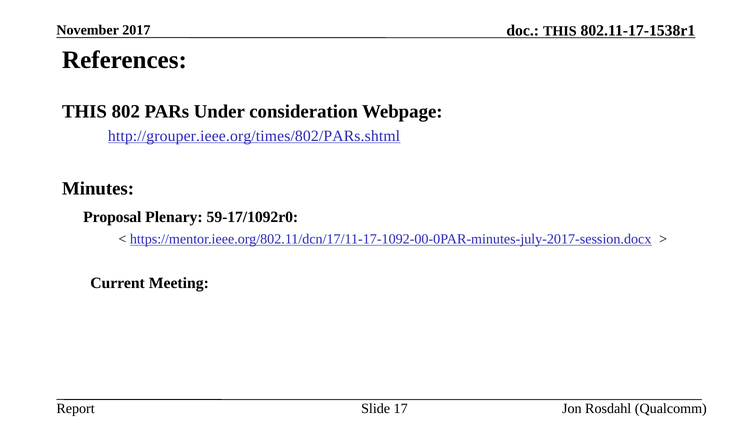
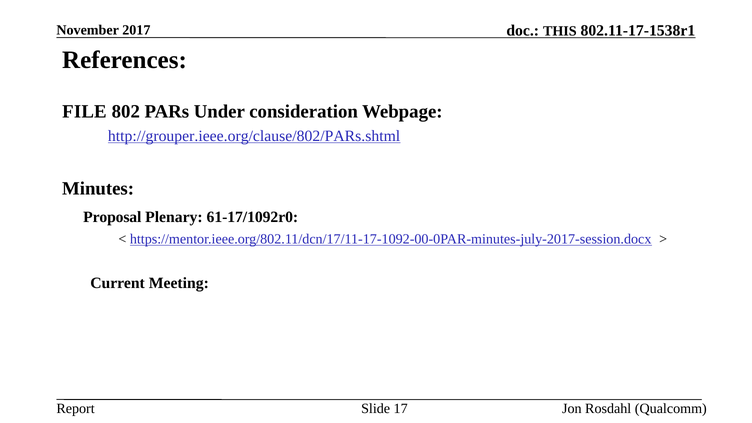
THIS: THIS -> FILE (84, 111)
http://grouper.ieee.org/times/802/PARs.shtml: http://grouper.ieee.org/times/802/PARs.shtml -> http://grouper.ieee.org/clause/802/PARs.shtml (254, 136)
59-17/1092r0: 59-17/1092r0 -> 61-17/1092r0 (252, 217)
